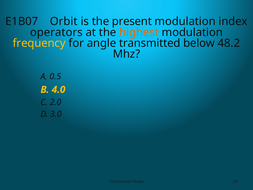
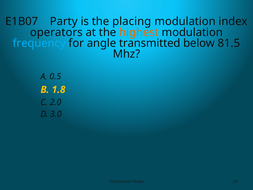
Orbit: Orbit -> Party (64, 21)
present: present -> placing (132, 21)
frequency colour: yellow -> light blue (39, 43)
48.2: 48.2 -> 81.5 (229, 43)
4.0: 4.0 -> 1.8 (59, 90)
